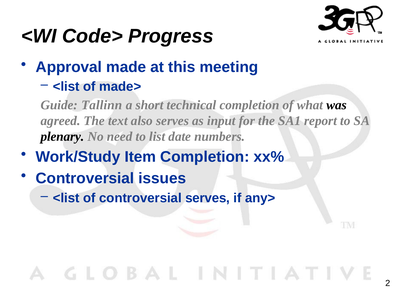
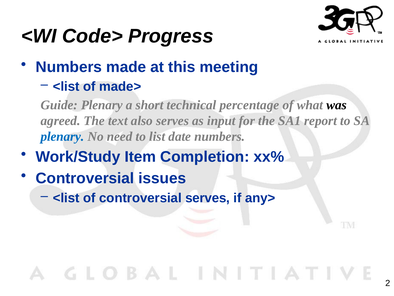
Approval: Approval -> Numbers (69, 67)
Guide Tallinn: Tallinn -> Plenary (102, 105)
technical completion: completion -> percentage (249, 105)
plenary colour: black -> blue (62, 136)
